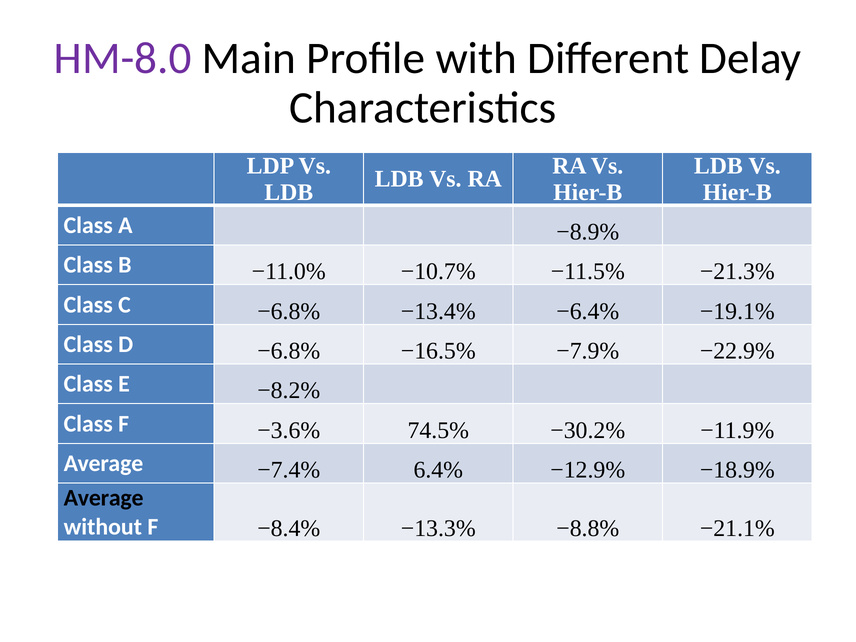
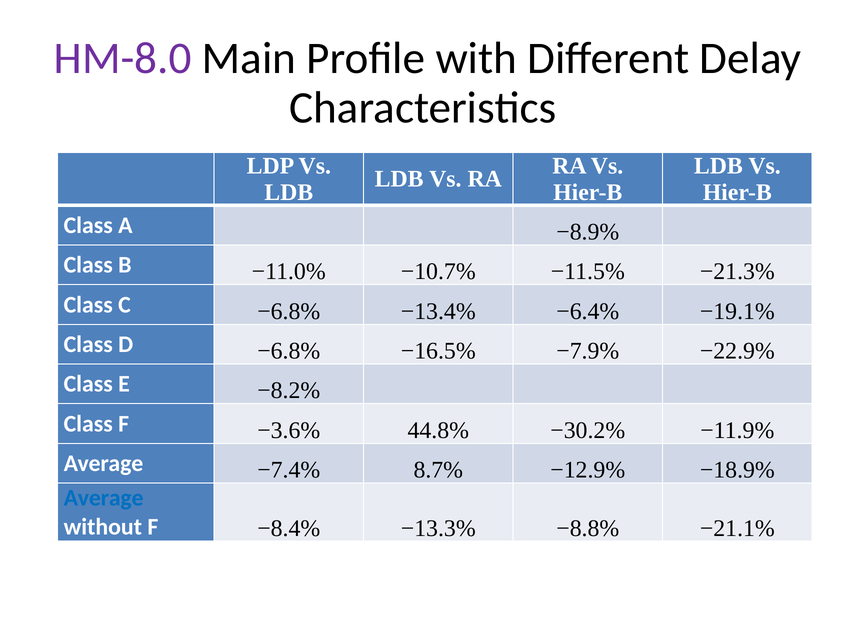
74.5%: 74.5% -> 44.8% (438, 430)
6.4%: 6.4% -> 8.7% (438, 470)
Average colour: black -> blue (104, 498)
